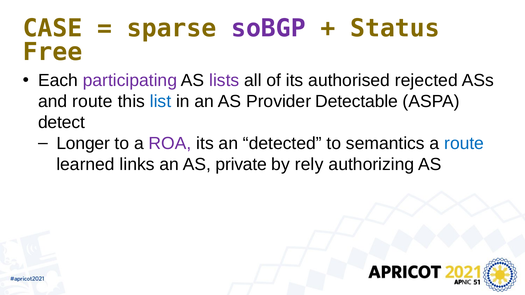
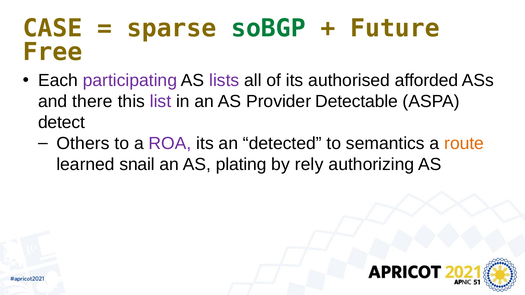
soBGP colour: purple -> green (268, 28)
Status: Status -> Future (395, 28)
rejected: rejected -> afforded (426, 81)
and route: route -> there (92, 102)
list colour: blue -> purple (161, 102)
Longer: Longer -> Others (83, 144)
route colour: blue -> orange (464, 144)
links: links -> snail (137, 165)
private: private -> plating (241, 165)
